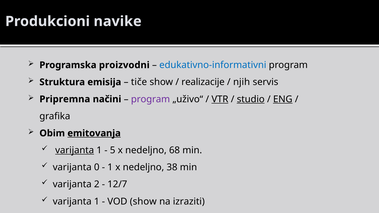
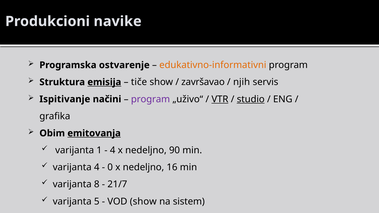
proizvodni: proizvodni -> ostvarenje (124, 65)
edukativno-informativni colour: blue -> orange (213, 65)
emisija underline: none -> present (104, 82)
realizacije: realizacije -> završavao (203, 82)
Pripremna: Pripremna -> Ispitivanje (65, 99)
ENG underline: present -> none (283, 99)
varijanta underline: present -> none (75, 150)
5: 5 -> 4 (113, 150)
68: 68 -> 90 (174, 150)
varijanta 0: 0 -> 4 (97, 167)
1: 1 -> 0 (110, 167)
38: 38 -> 16 (172, 167)
2: 2 -> 8 (97, 184)
12/7: 12/7 -> 21/7 (117, 184)
1: 1 -> 5 (97, 202)
izraziti: izraziti -> sistem (189, 202)
